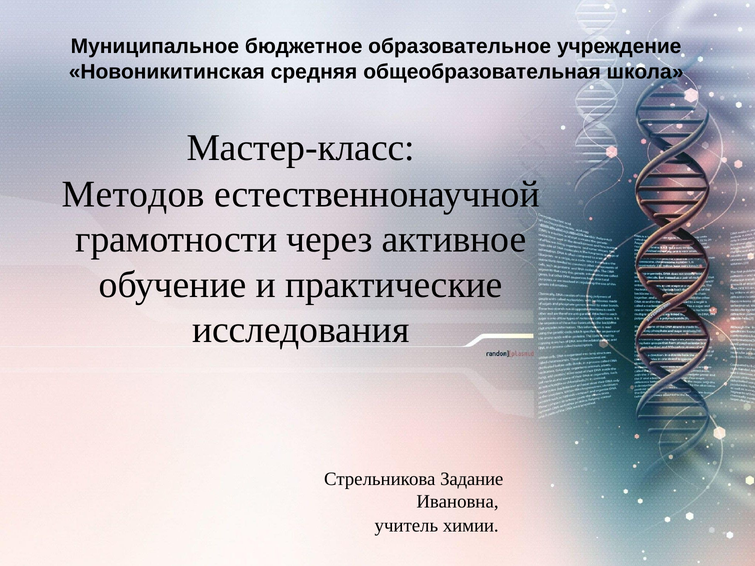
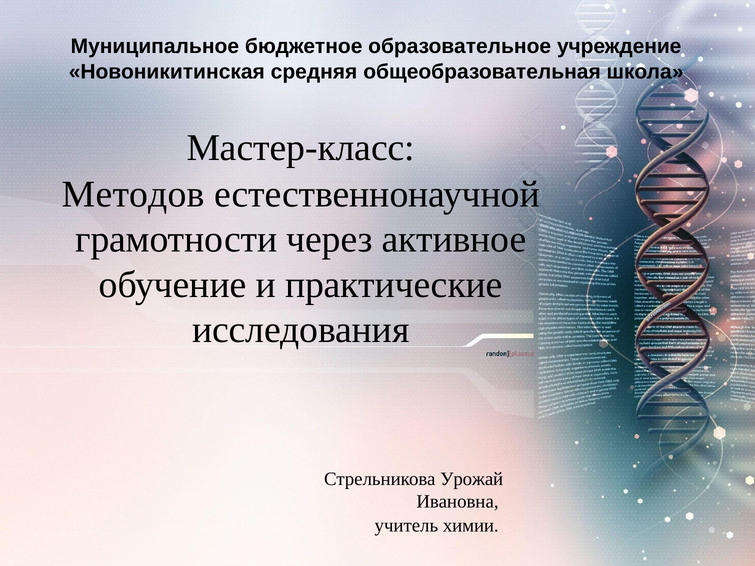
Задание: Задание -> Урожай (472, 479)
